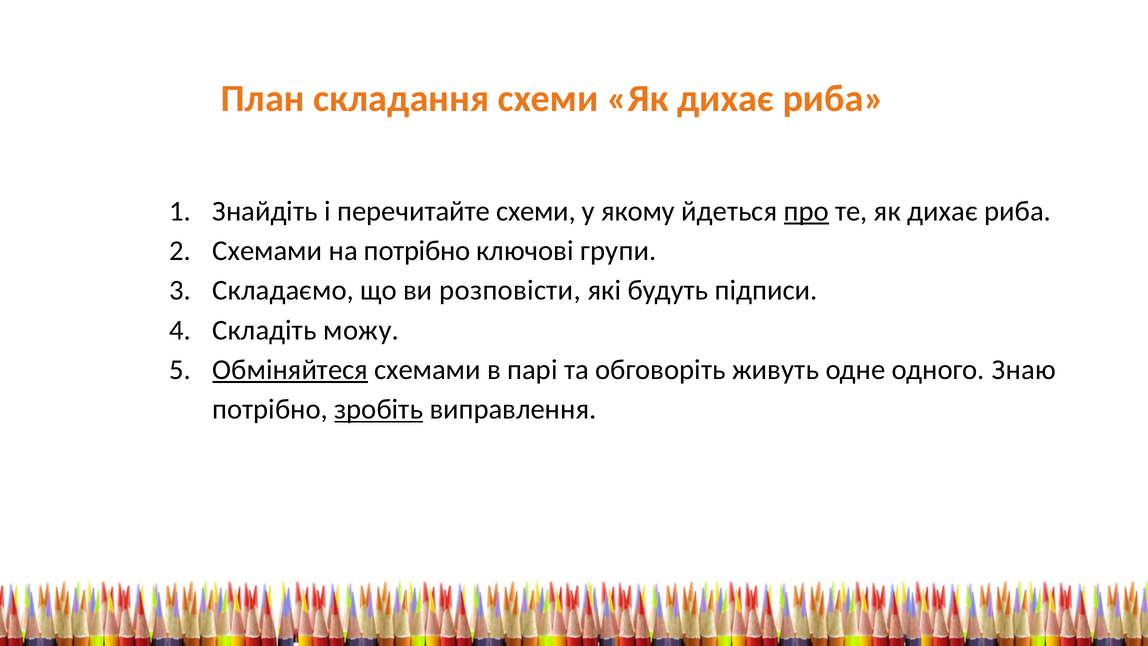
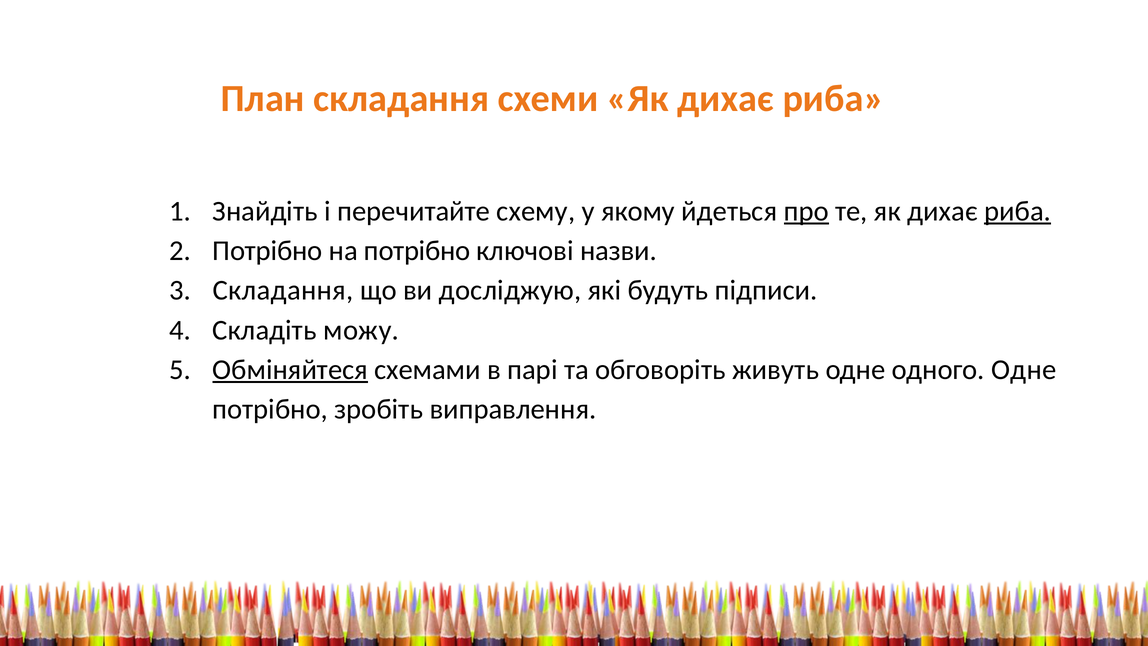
перечитайте схеми: схеми -> схему (536, 211)
риба underline: none -> present (1018, 211)
Схемами: Схемами -> Потрібно (267, 251)
групи: групи -> назви (619, 251)
Складаємо: Складаємо -> Складання (283, 290)
розповісти: розповісти -> досліджую (510, 290)
одного Знаю: Знаю -> Одне (1024, 370)
зробіть underline: present -> none (379, 409)
